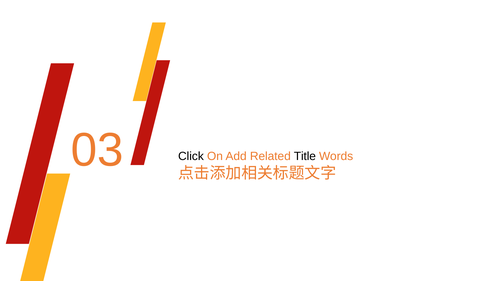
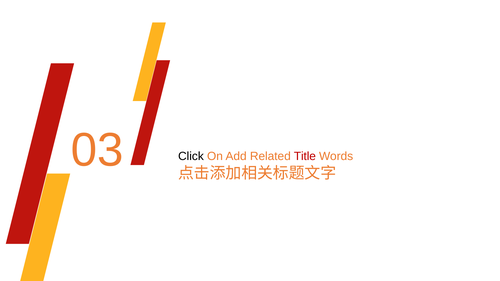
Title colour: black -> red (305, 156)
